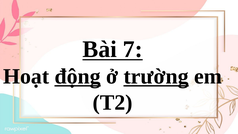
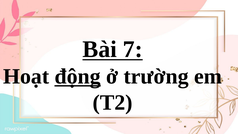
trường underline: present -> none (156, 76)
